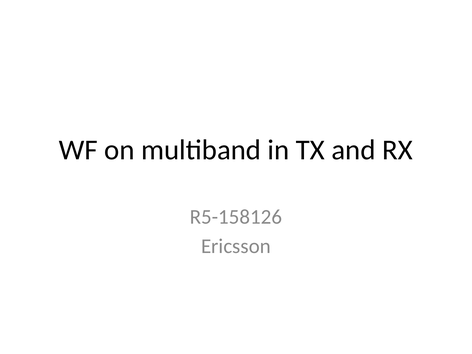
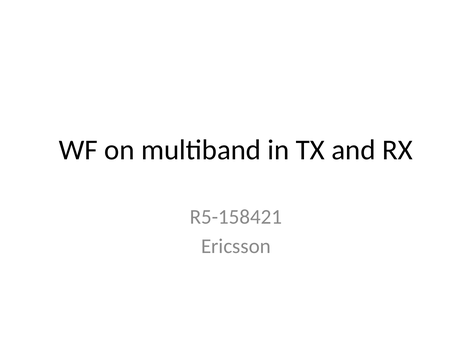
R5-158126: R5-158126 -> R5-158421 (236, 217)
